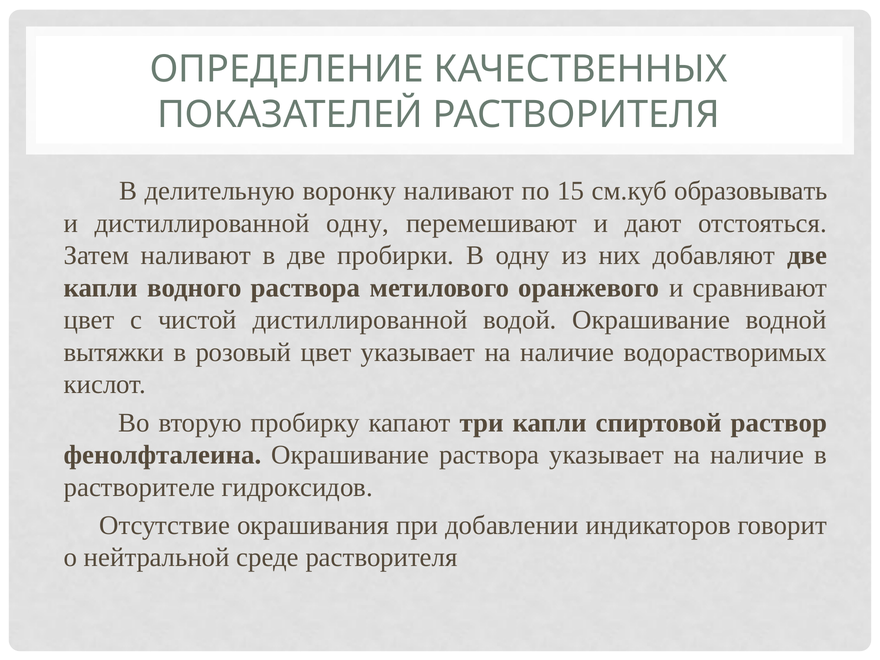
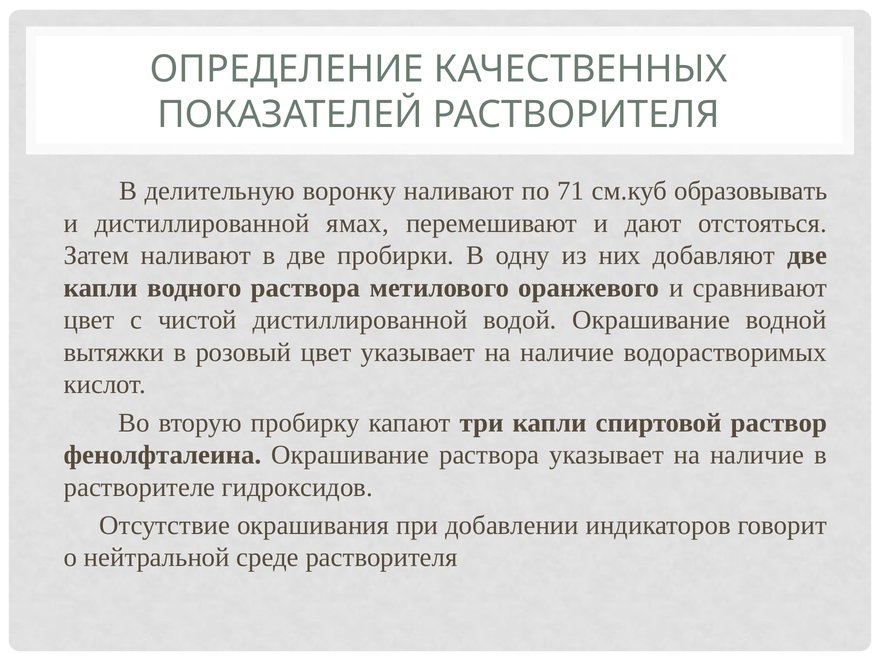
15: 15 -> 71 (571, 191)
дистиллированной одну: одну -> ямах (358, 223)
